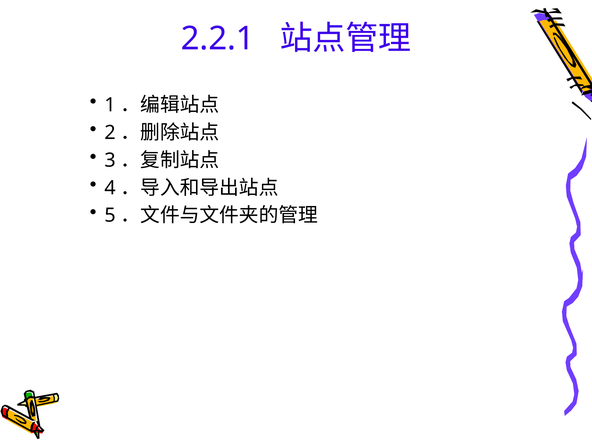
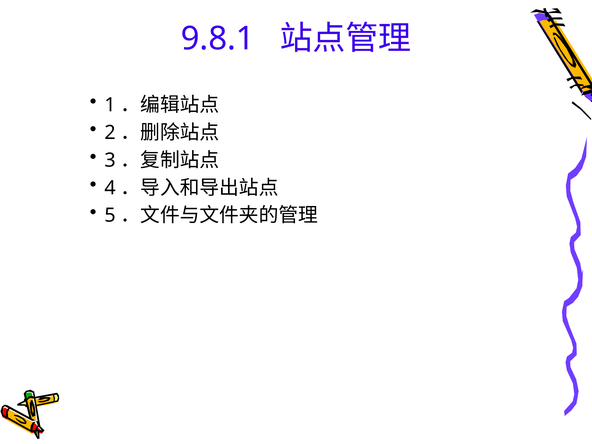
2.2.1: 2.2.1 -> 9.8.1 (218, 39)
